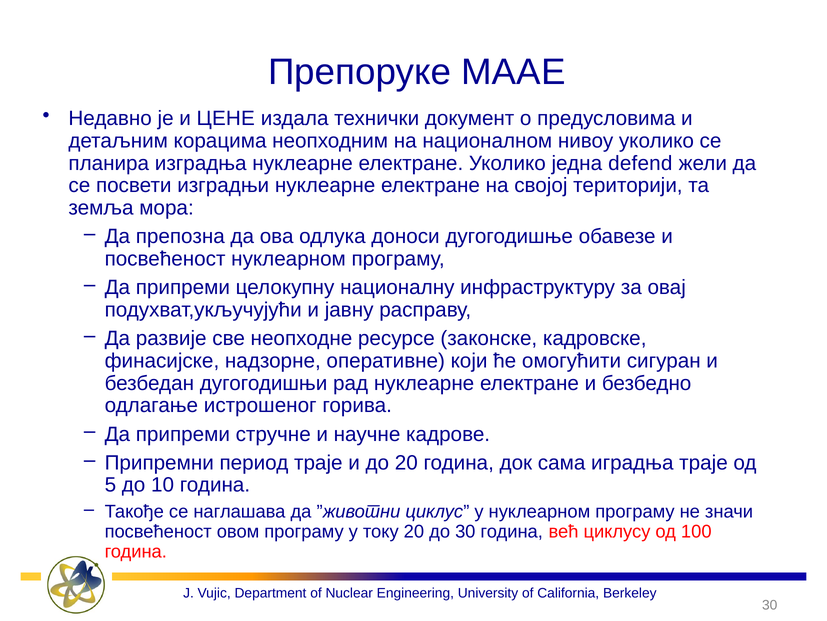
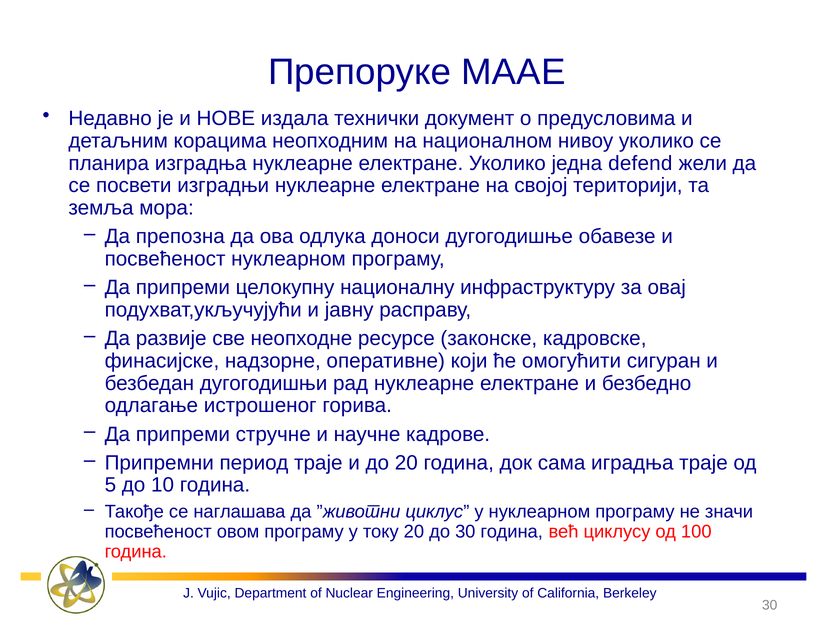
ЦЕНЕ: ЦЕНЕ -> НОВЕ (226, 118)
